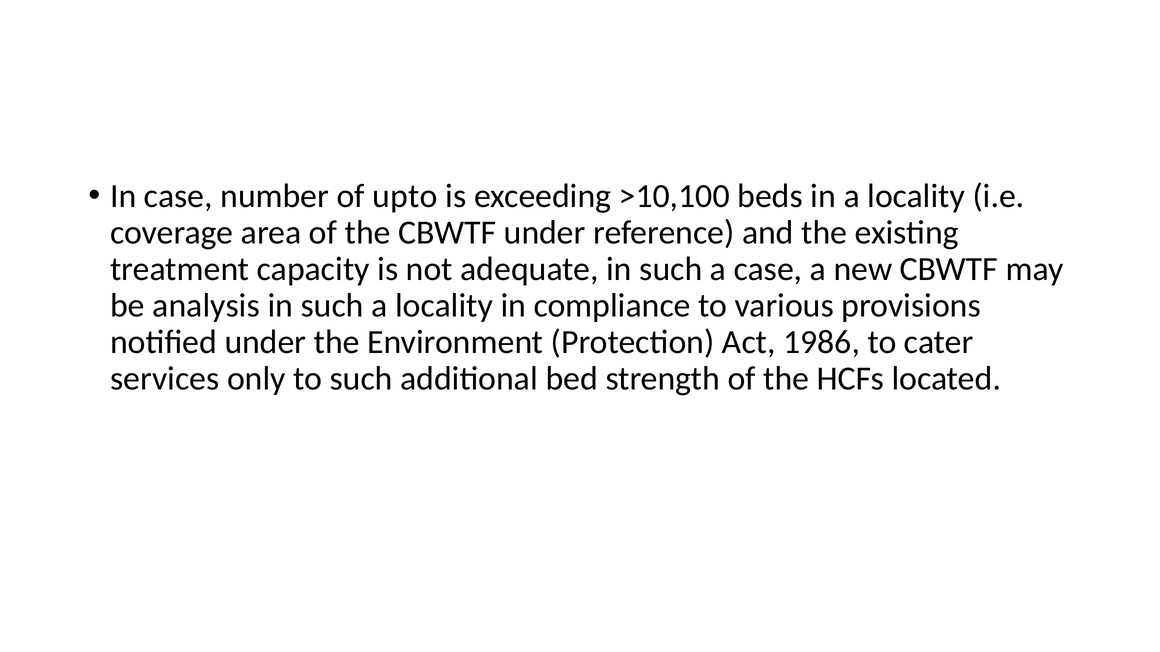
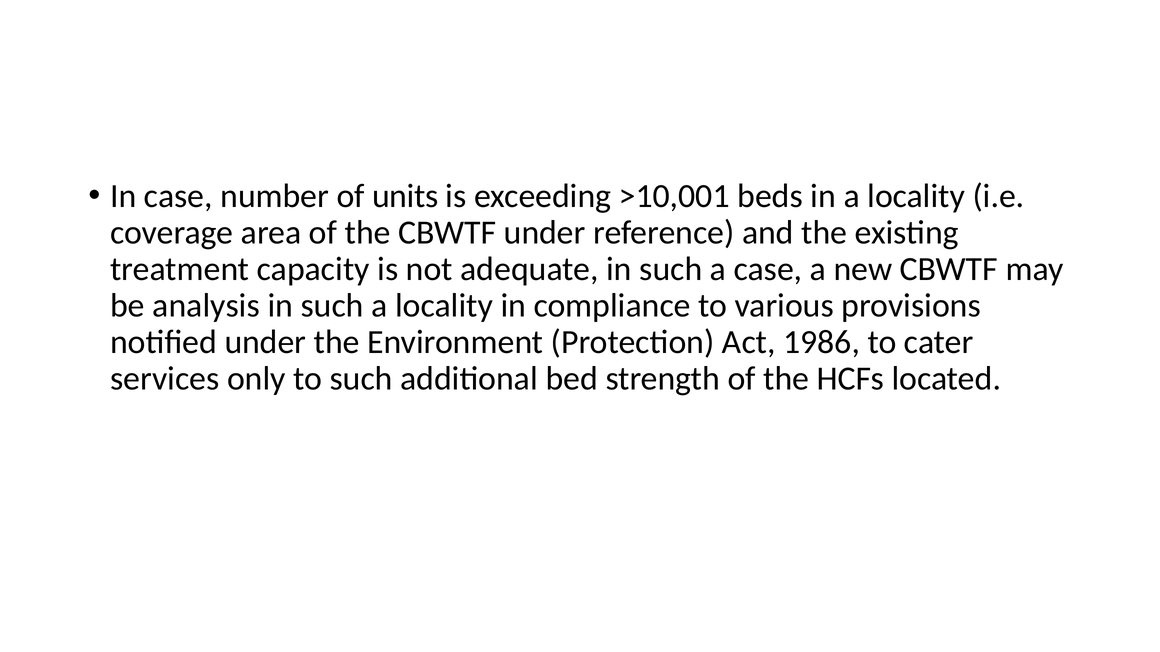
upto: upto -> units (405, 196)
>10,100: >10,100 -> >10,001 (674, 196)
